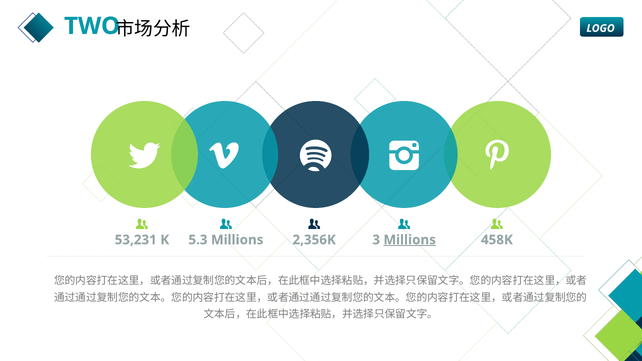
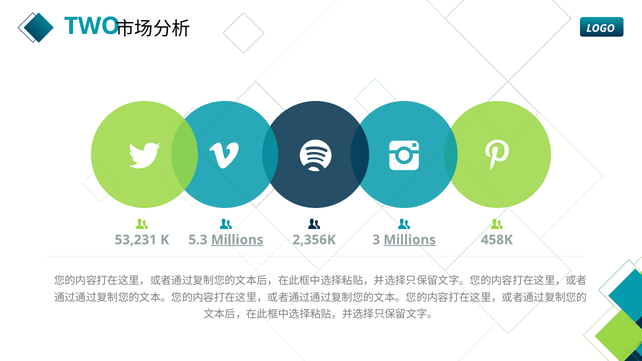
Millions underline: none -> present (237, 240)
